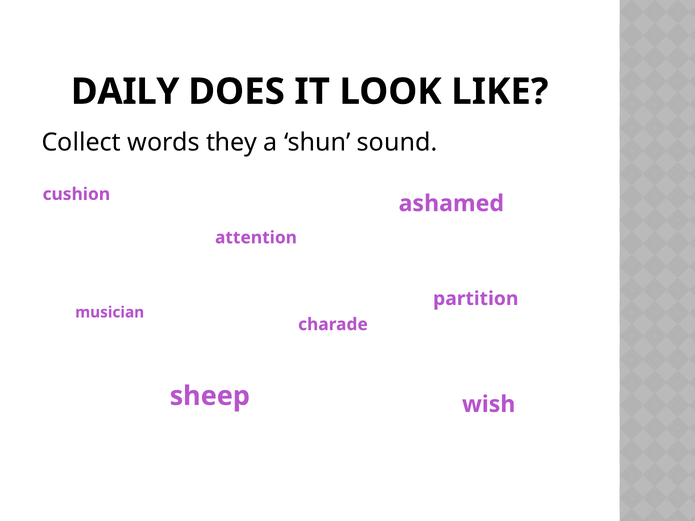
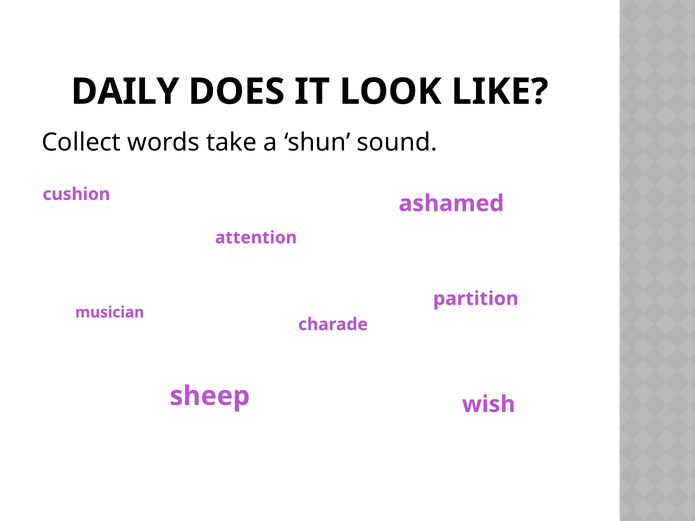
they: they -> take (231, 143)
